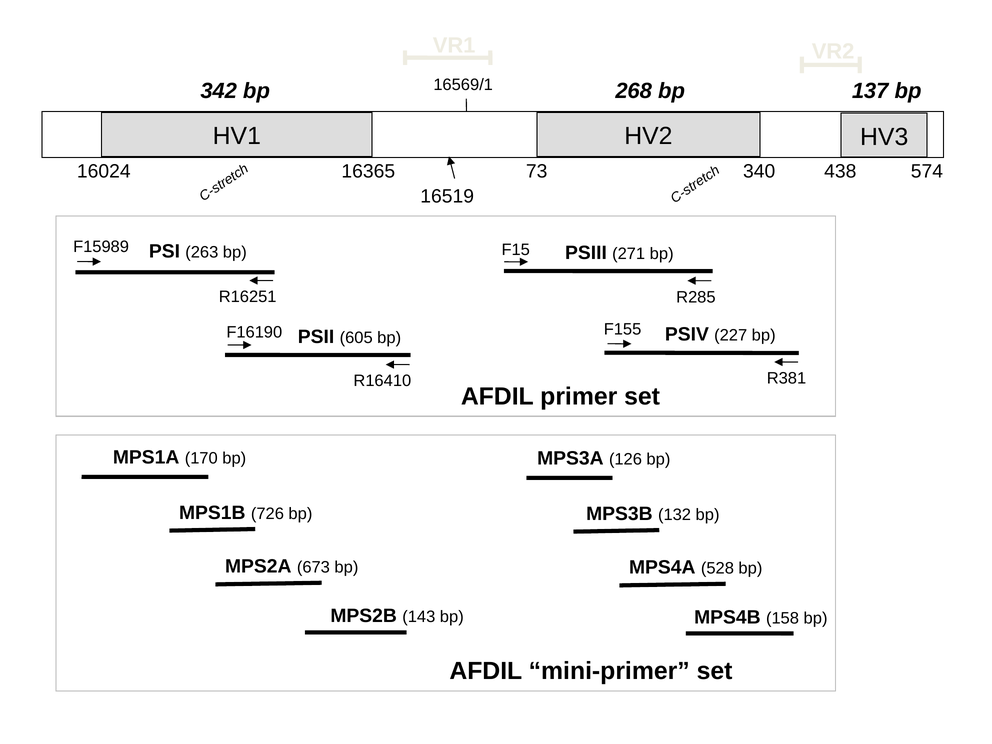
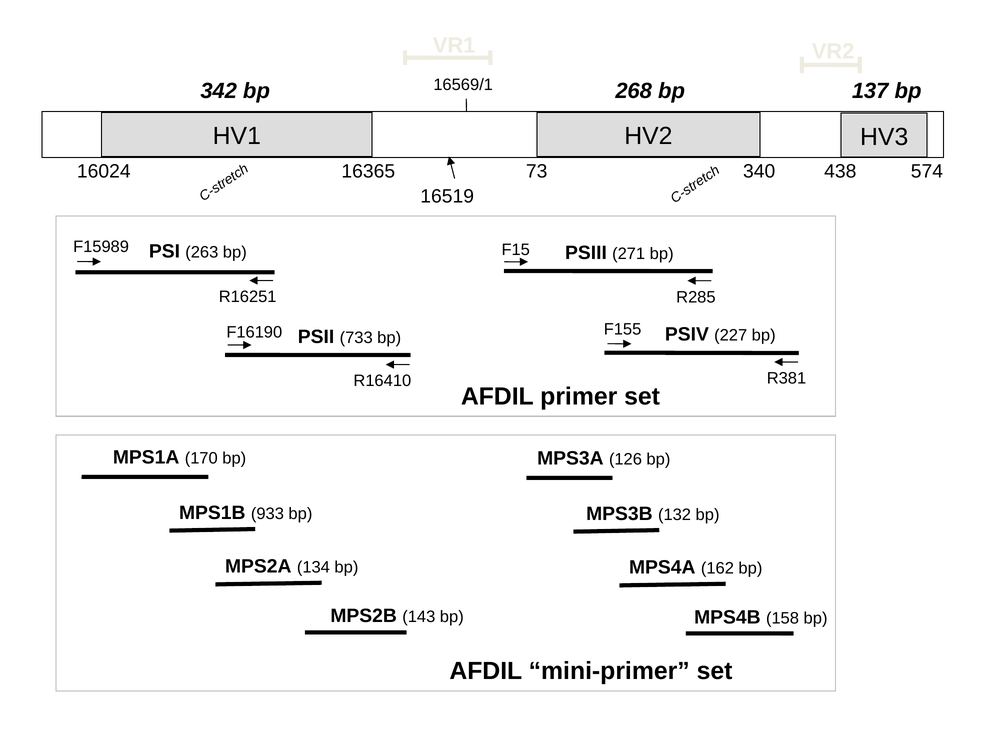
605: 605 -> 733 (356, 338)
726: 726 -> 933 (267, 514)
673: 673 -> 134 (313, 567)
528: 528 -> 162 (717, 568)
